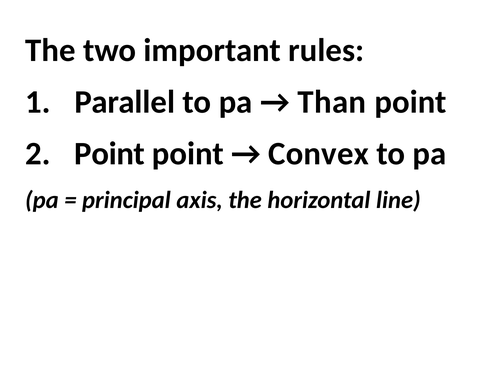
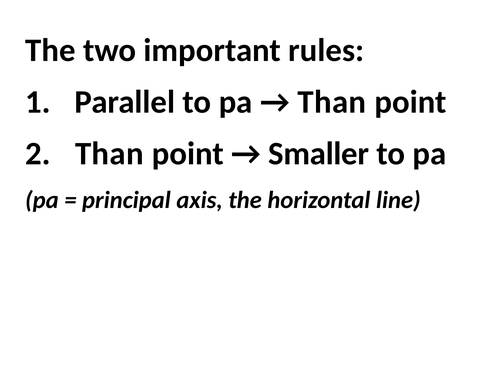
Point: Point -> Than (109, 154)
Convex: Convex -> Smaller (319, 154)
